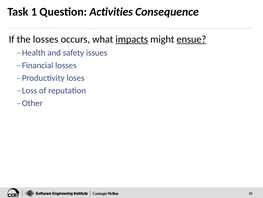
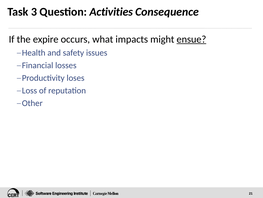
1: 1 -> 3 (34, 12)
the losses: losses -> expire (46, 39)
impacts underline: present -> none (132, 39)
